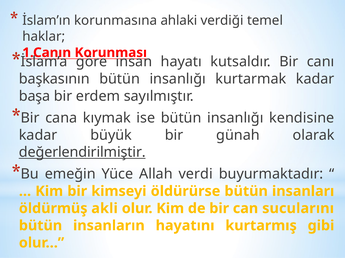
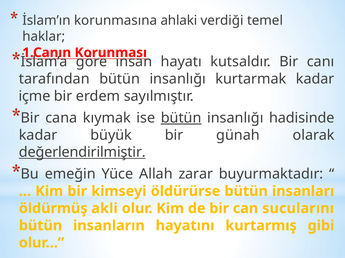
başkasının: başkasının -> tarafından (54, 79)
başa: başa -> içme (35, 96)
bütün underline: none -> present (181, 118)
kendisine: kendisine -> hadisinde (302, 118)
verdi: verdi -> zarar (196, 174)
